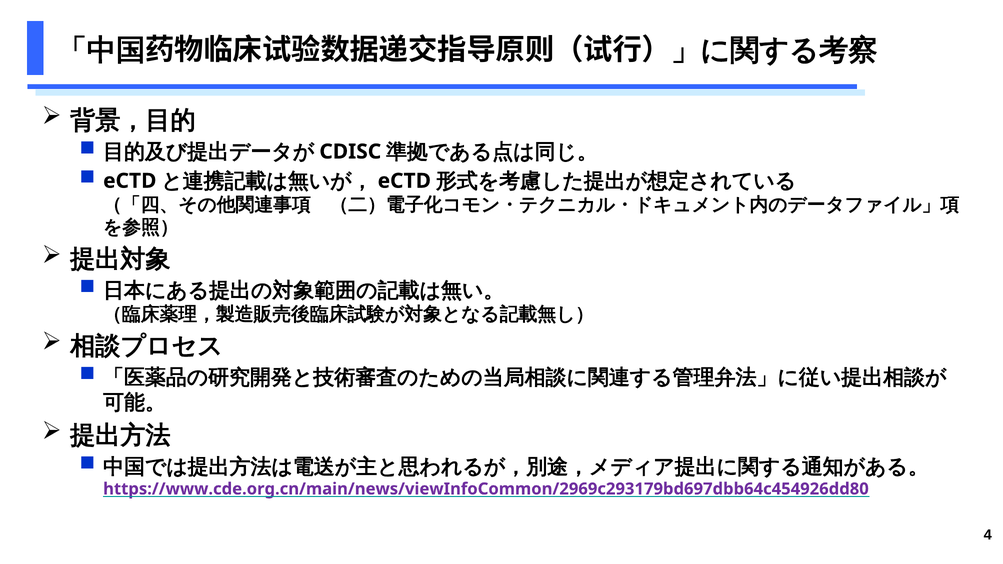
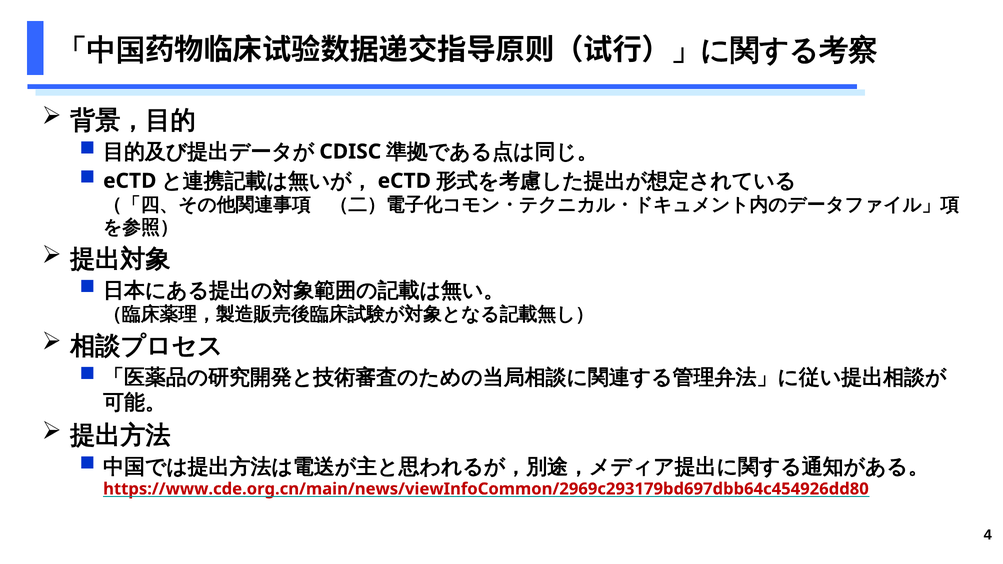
https://www.cde.org.cn/main/news/viewInfoCommon/2969c293179bd697dbb64c454926dd80 colour: purple -> red (486, 489)
